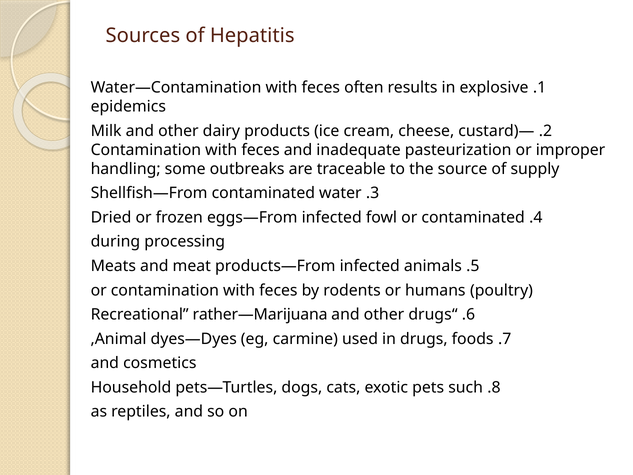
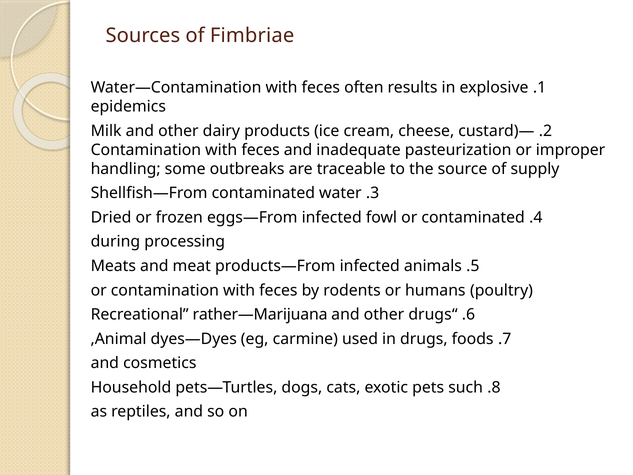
Hepatitis: Hepatitis -> Fimbriae (252, 36)
